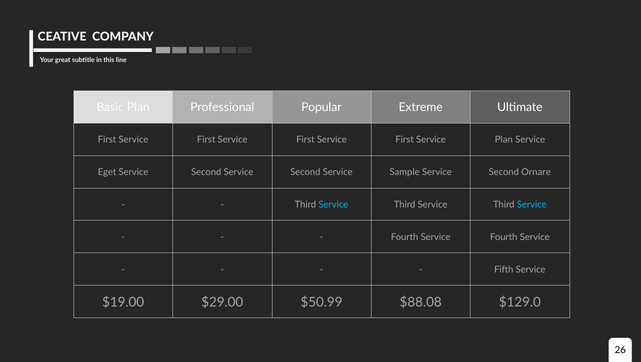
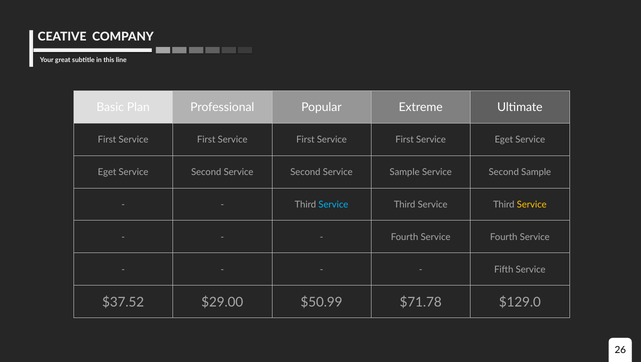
First Service Plan: Plan -> Eget (504, 139)
Second Ornare: Ornare -> Sample (536, 172)
Service colour: light blue -> yellow (532, 204)
$19.00: $19.00 -> $37.52 (123, 302)
$88.08: $88.08 -> $71.78 (421, 302)
